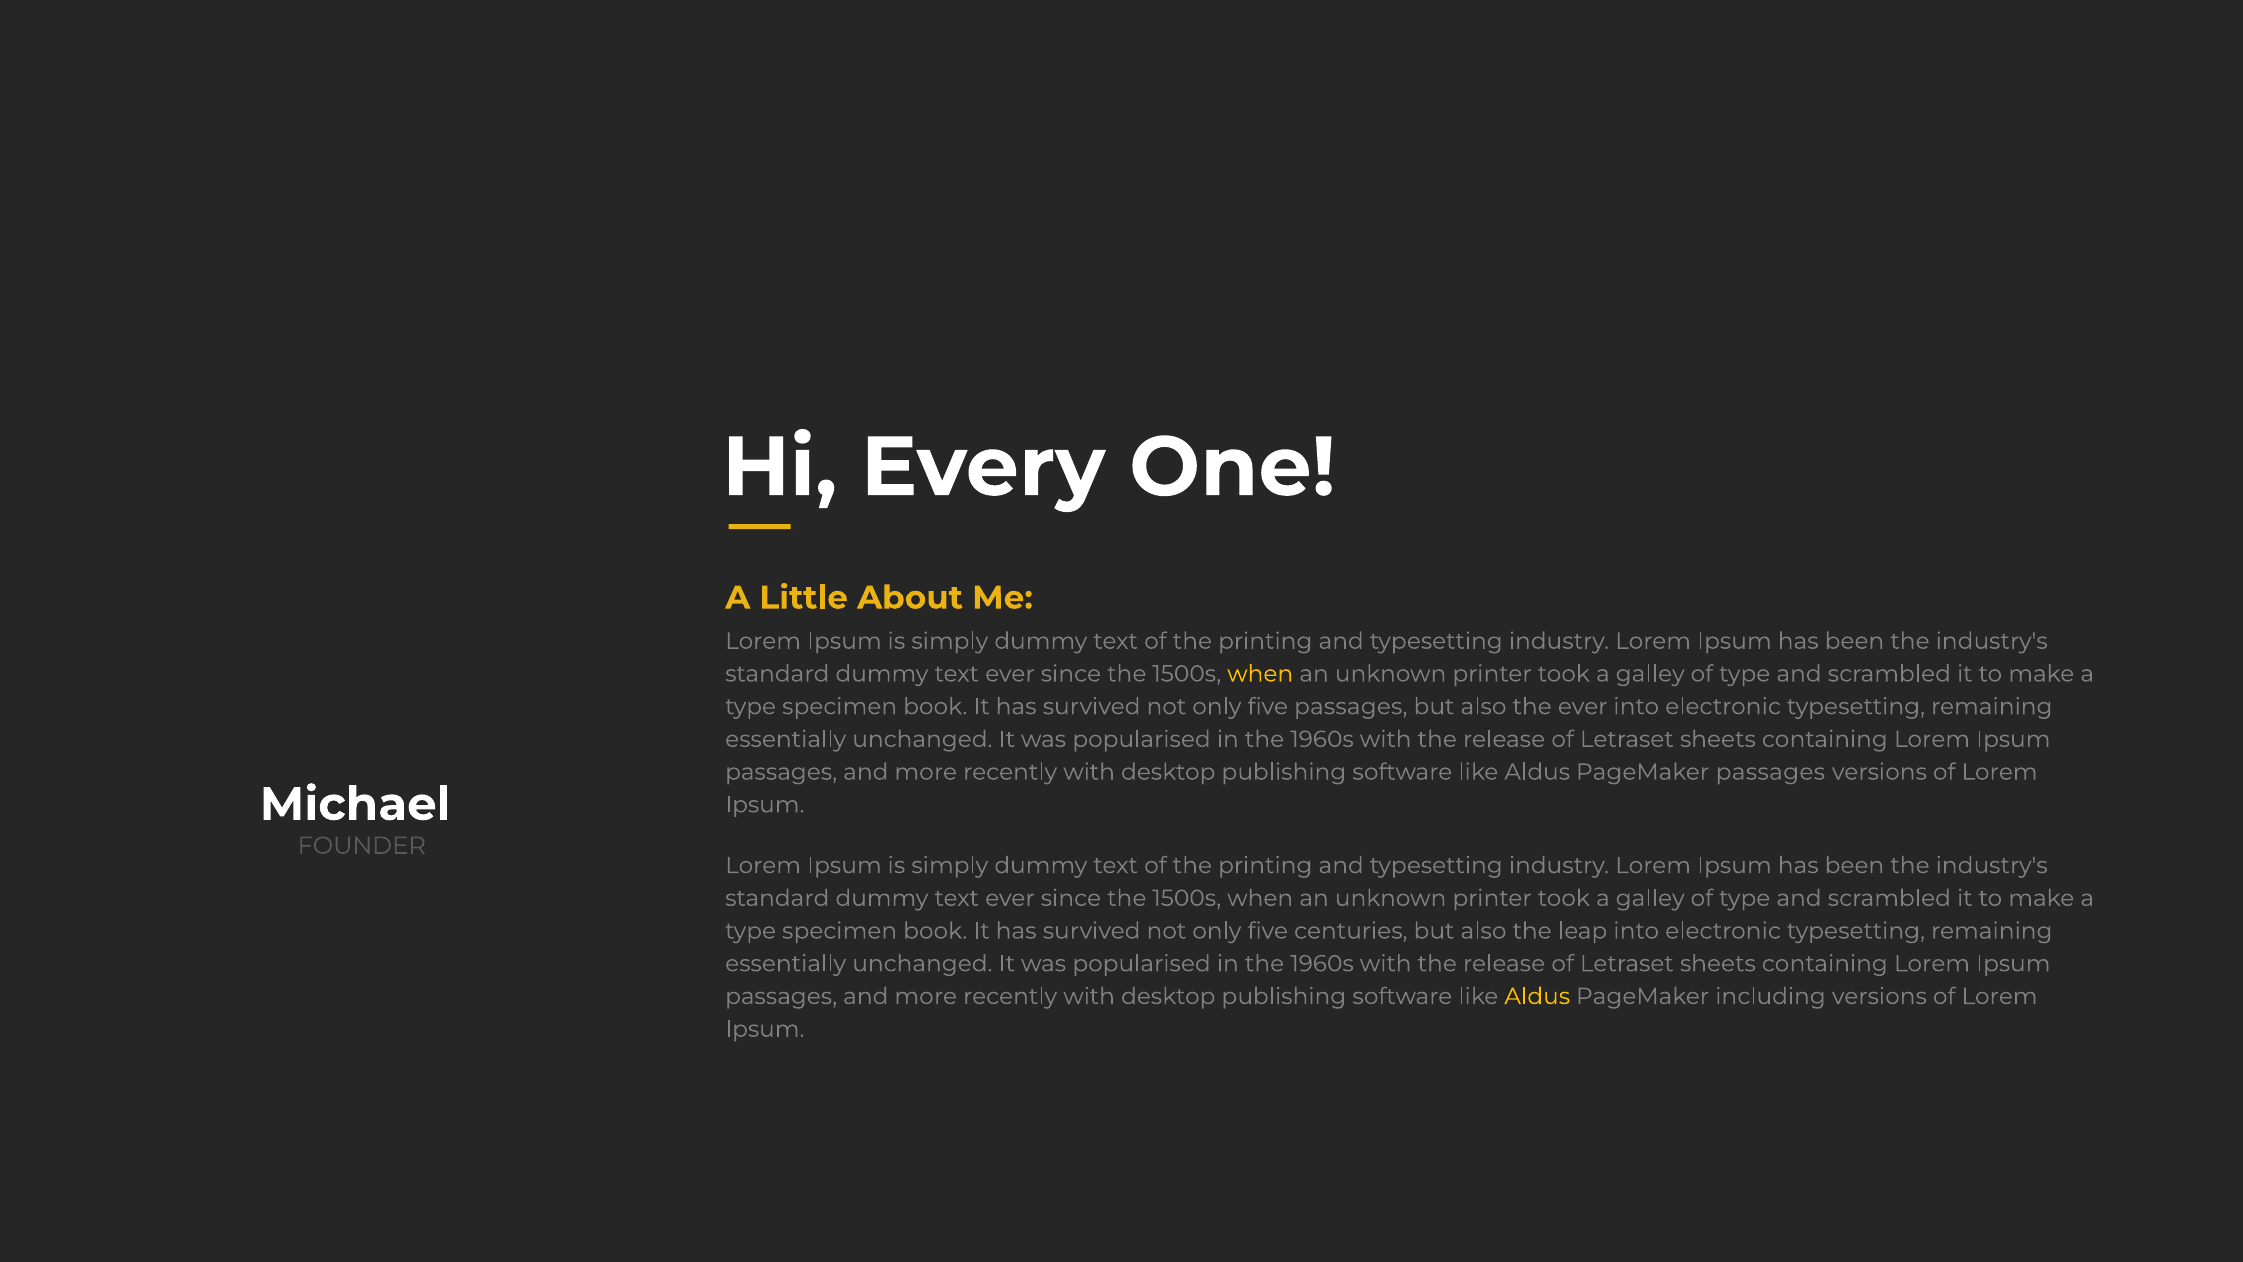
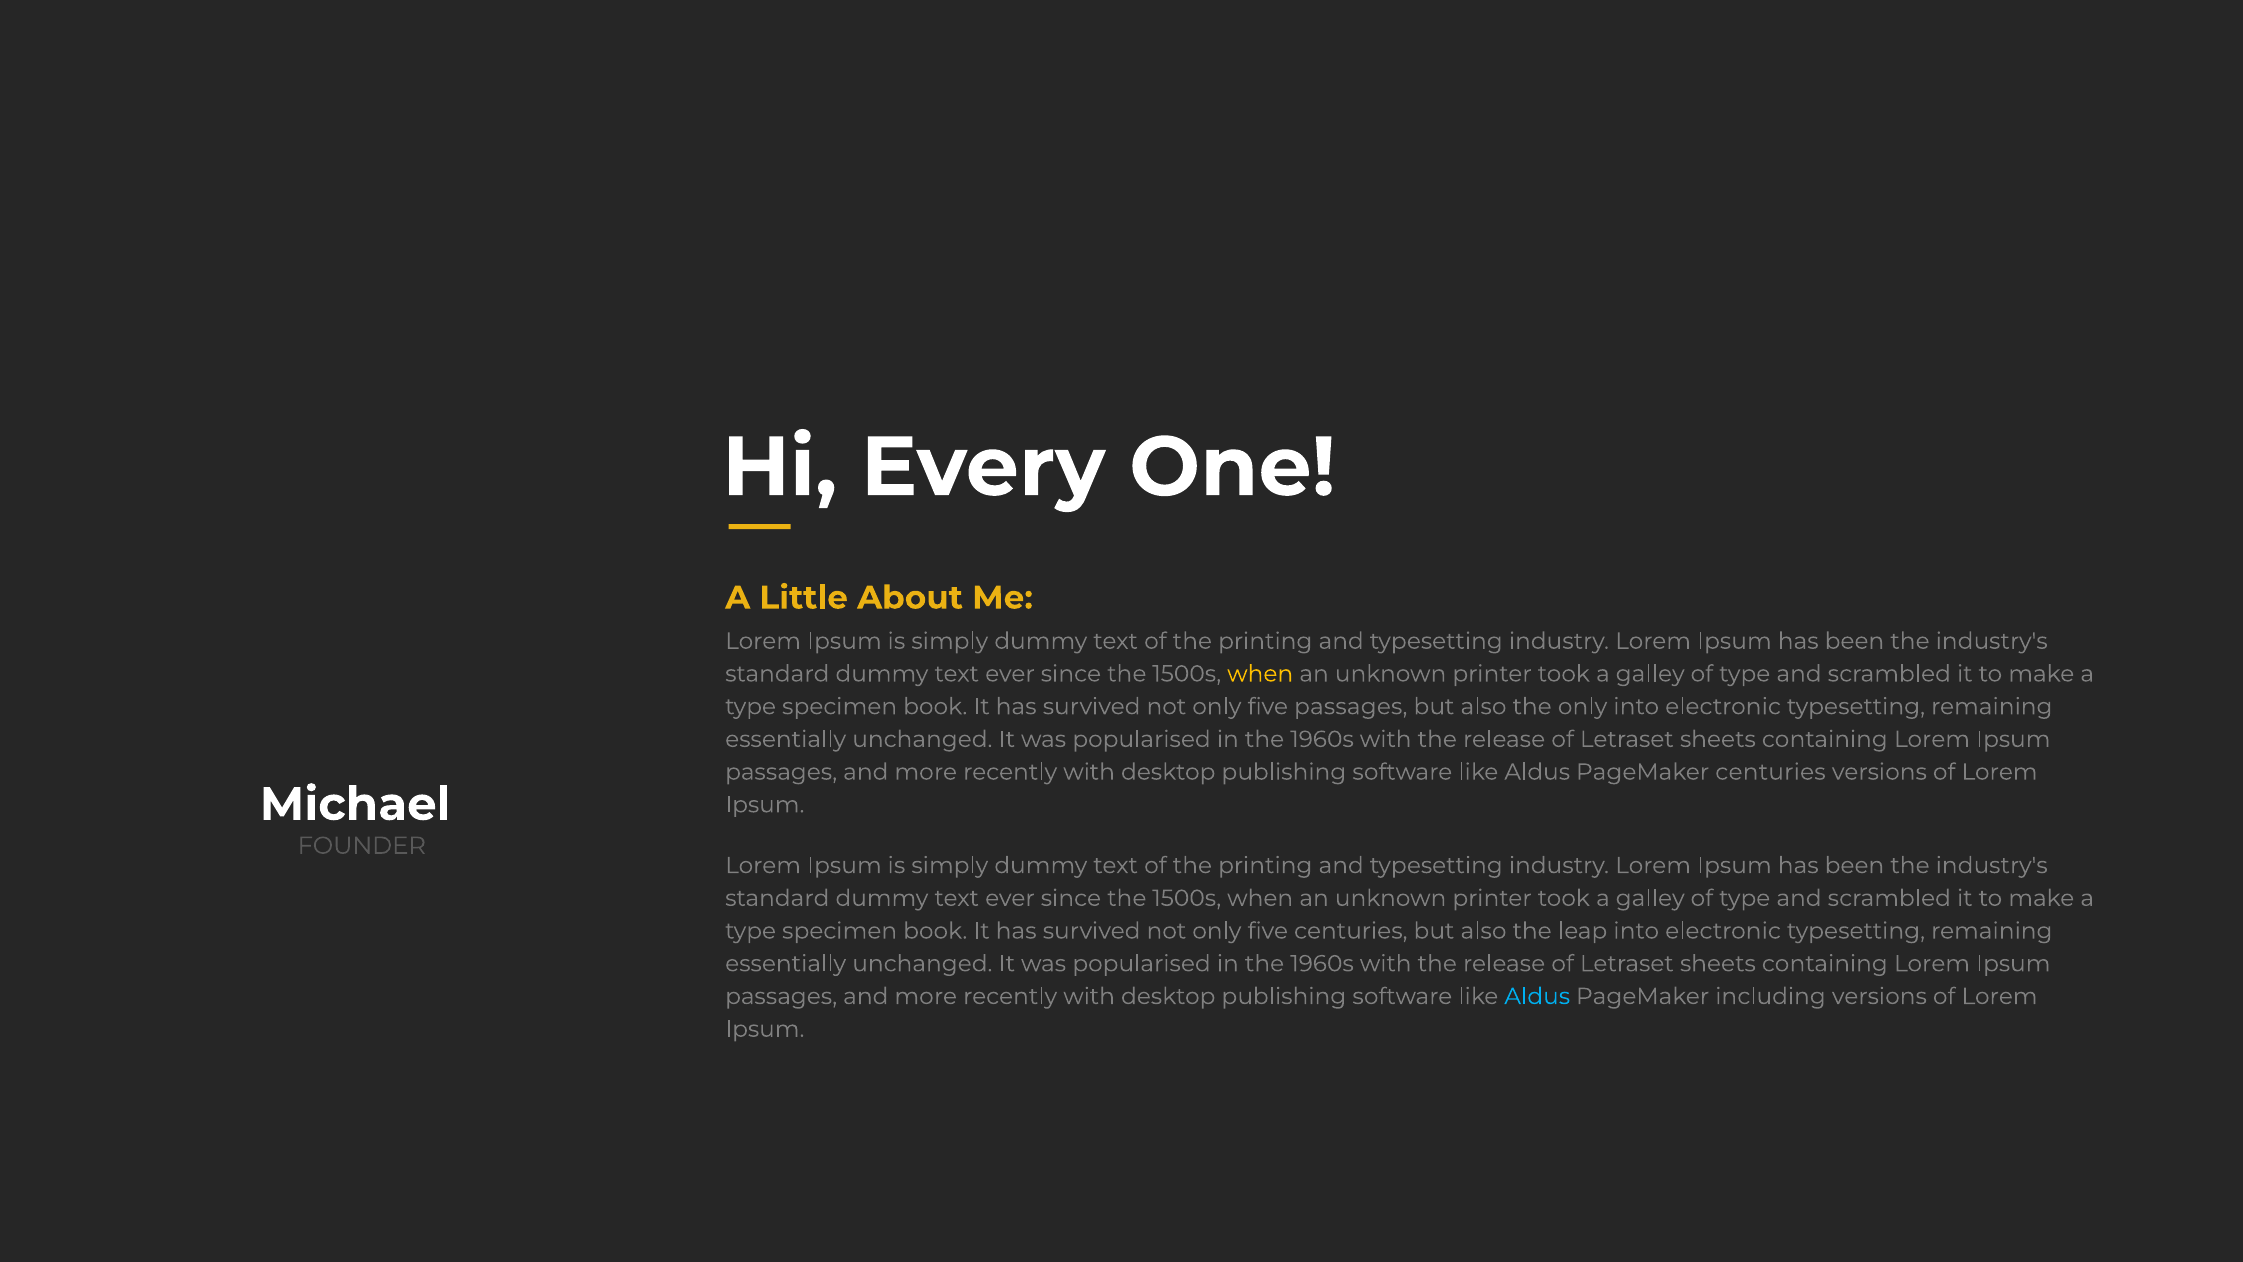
the ever: ever -> only (1583, 706)
PageMaker passages: passages -> centuries (1770, 772)
Aldus colour: yellow -> light blue (1537, 996)
